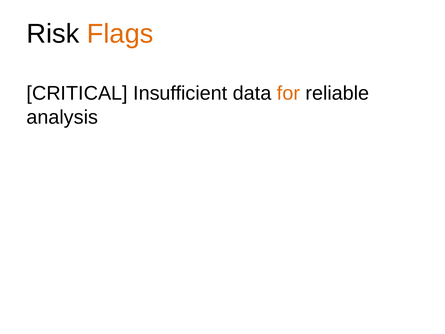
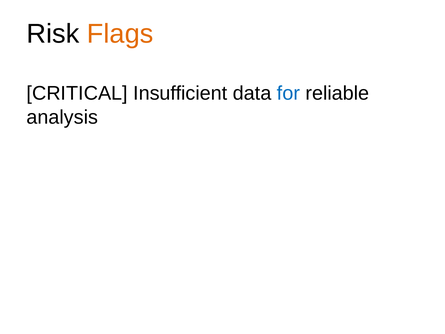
for colour: orange -> blue (288, 93)
